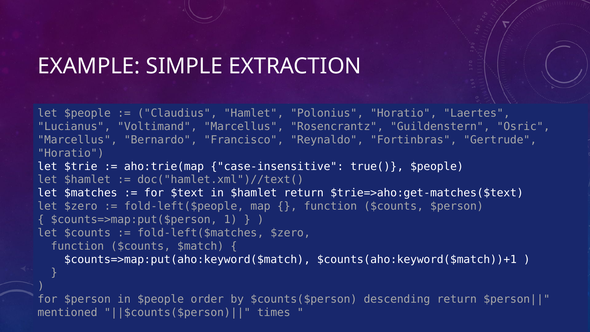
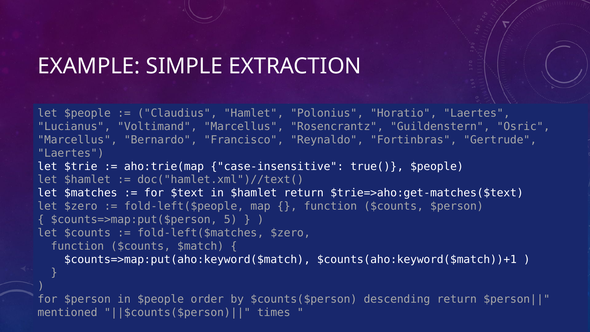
Horatio: Horatio -> Laertes (71, 153)
1: 1 -> 5 (231, 219)
